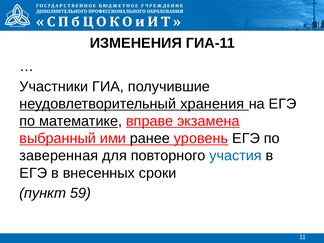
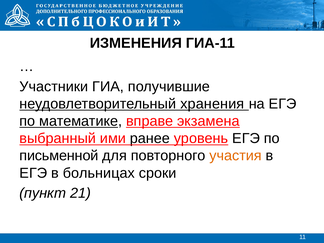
заверенная: заверенная -> письменной (59, 156)
участия colour: blue -> orange (236, 156)
внесенных: внесенных -> больницах (99, 173)
59: 59 -> 21 (81, 193)
